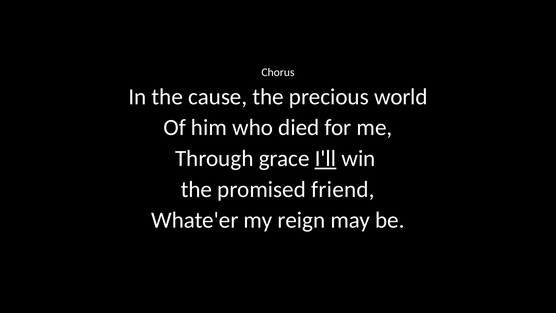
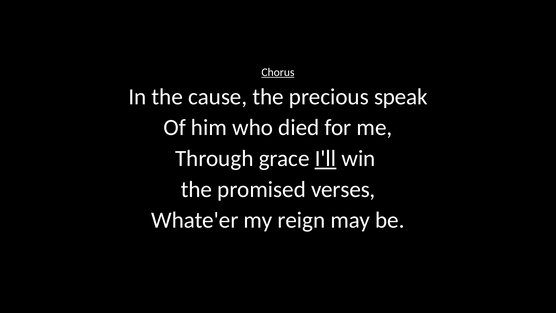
Chorus underline: none -> present (278, 72)
world: world -> speak (401, 97)
friend: friend -> verses (343, 189)
